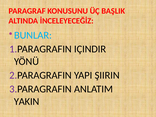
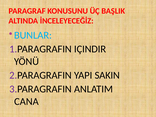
ŞIIRIN: ŞIIRIN -> SAKIN (107, 75)
YAKIN: YAKIN -> CANA (26, 102)
